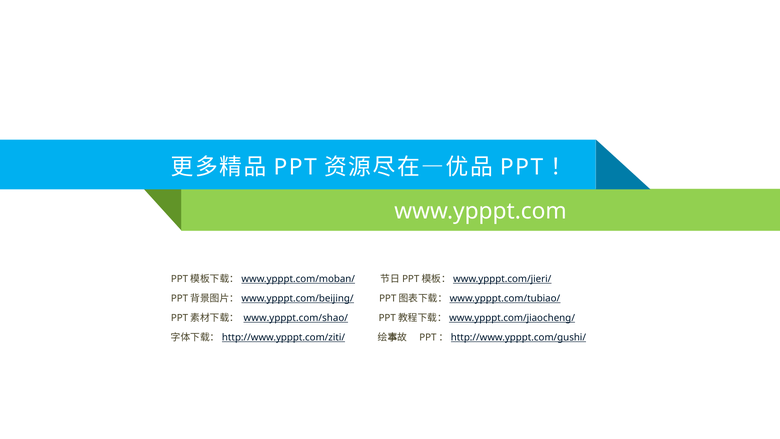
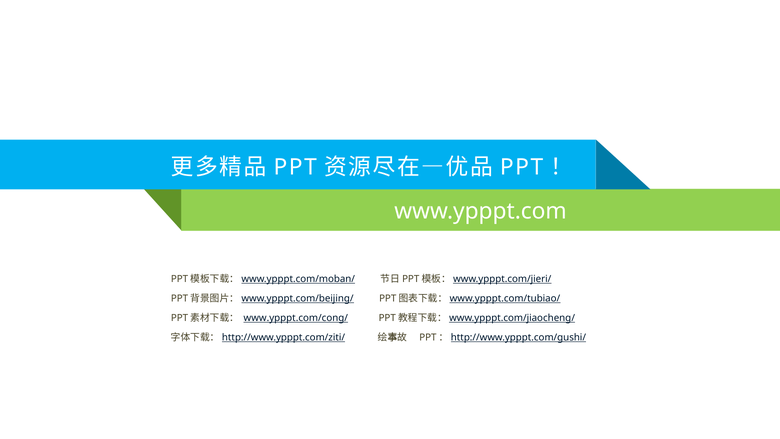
www.ypppt.com/shao/: www.ypppt.com/shao/ -> www.ypppt.com/cong/ (296, 318)
